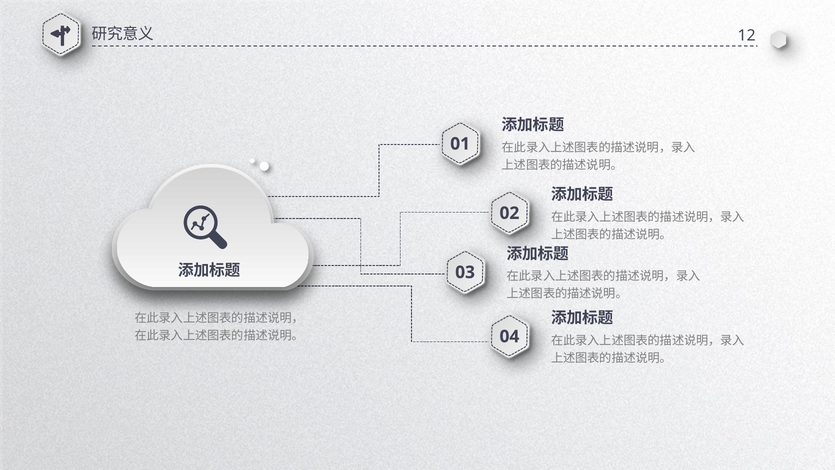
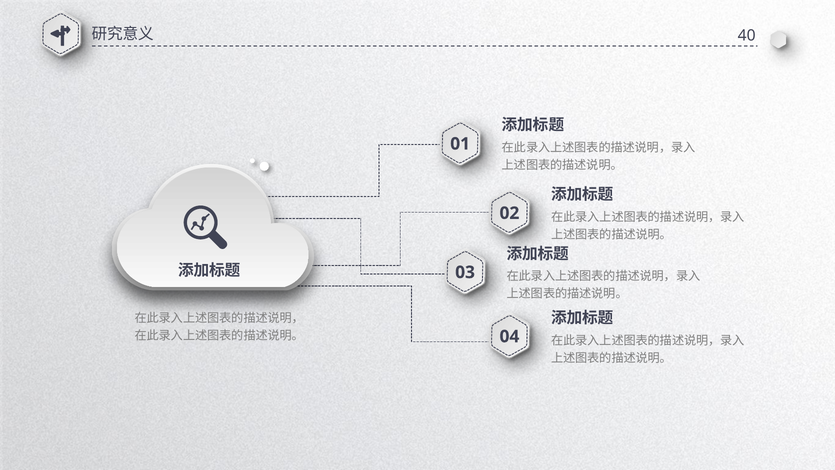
12: 12 -> 40 (747, 36)
